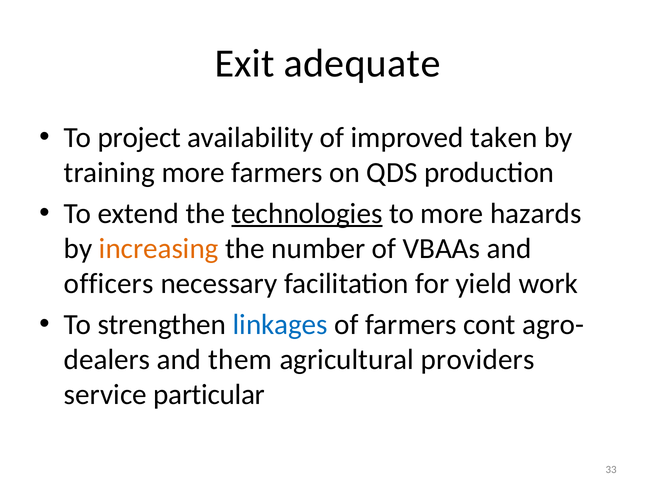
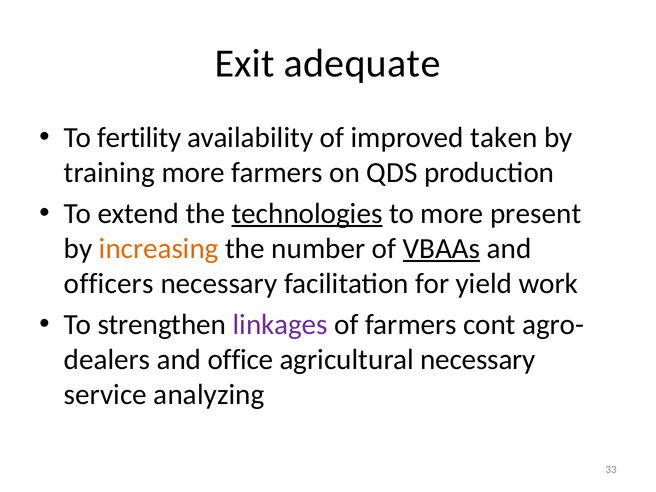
project: project -> fertility (139, 138)
hazards: hazards -> present (536, 214)
VBAAs underline: none -> present (442, 249)
linkages colour: blue -> purple (280, 324)
them: them -> office (240, 359)
agricultural providers: providers -> necessary (478, 359)
particular: particular -> analyzing (209, 394)
